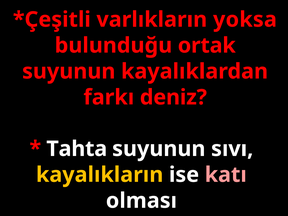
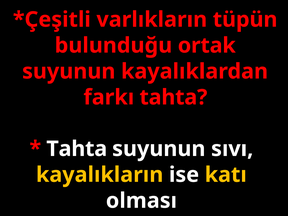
yoksa: yoksa -> tüpün (245, 20)
farkı deniz: deniz -> tahta (173, 97)
katı colour: pink -> yellow (226, 175)
